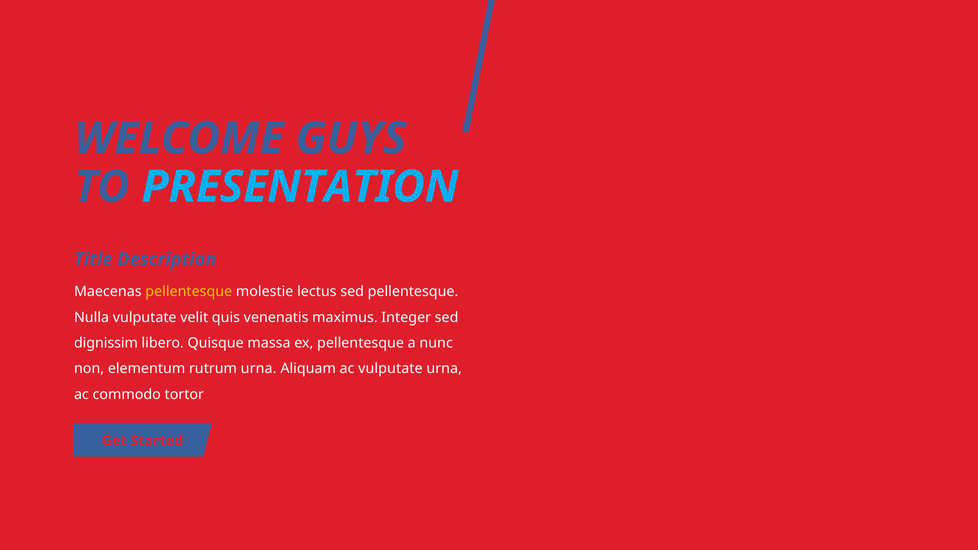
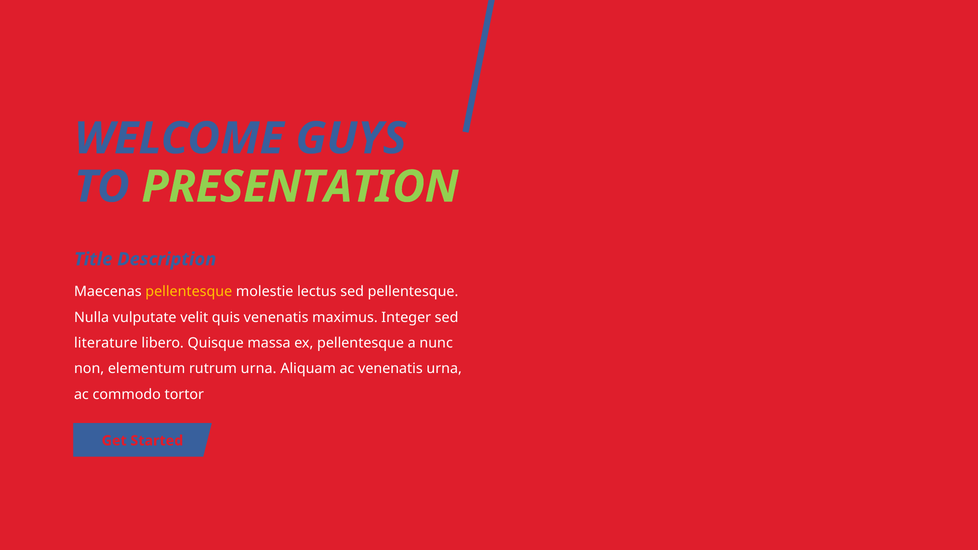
PRESENTATION colour: light blue -> light green (300, 187)
dignissim: dignissim -> literature (106, 343)
ac vulputate: vulputate -> venenatis (390, 369)
